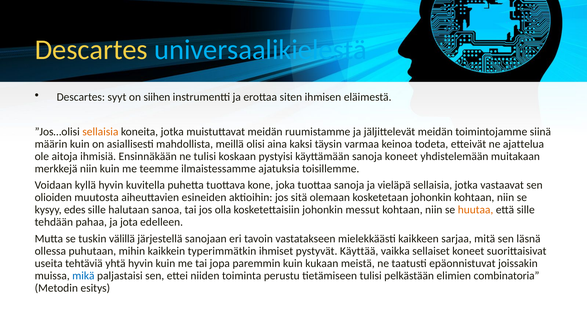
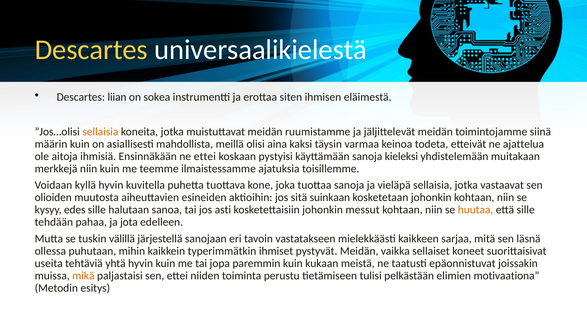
universaalikielestä colour: light blue -> white (261, 50)
syyt: syyt -> liian (117, 97)
siihen: siihen -> sokea (157, 97)
ne tulisi: tulisi -> ettei (205, 156)
sanoja koneet: koneet -> kieleksi (401, 156)
olemaan: olemaan -> suinkaan (330, 198)
olla: olla -> asti (223, 210)
pystyvät Käyttää: Käyttää -> Meidän (359, 251)
mikä colour: blue -> orange (83, 276)
combinatoria: combinatoria -> motivaationa (506, 276)
